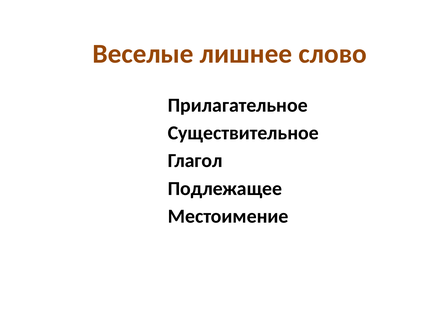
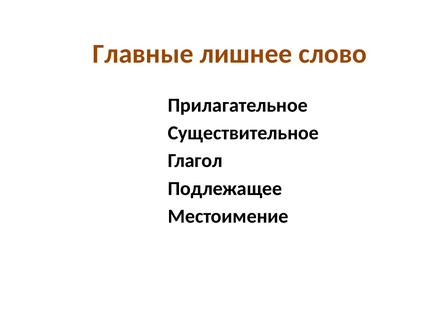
Веселые: Веселые -> Главные (143, 54)
